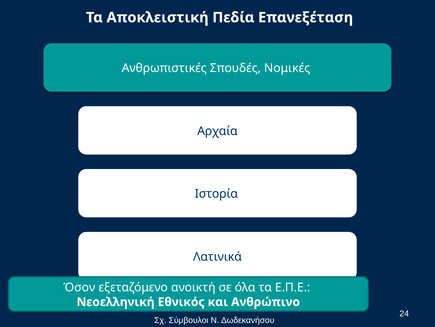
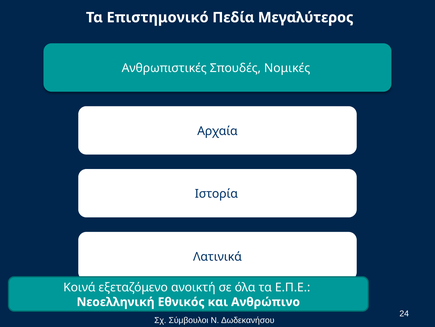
Αποκλειστική: Αποκλειστική -> Επιστημονικό (158, 17)
Επανεξέταση: Επανεξέταση -> Μεγαλύτερος (306, 17)
Όσον: Όσον -> Κοινά (79, 287)
